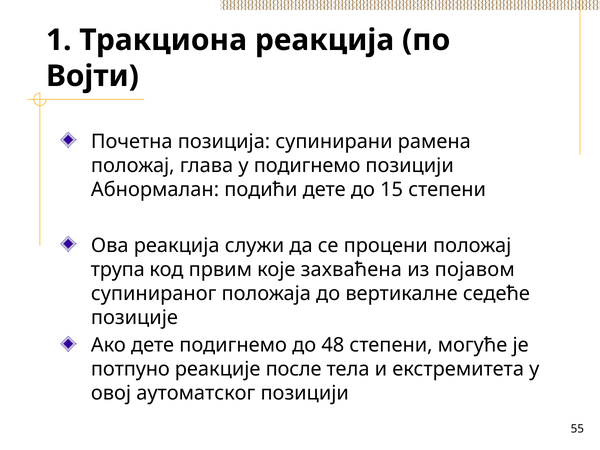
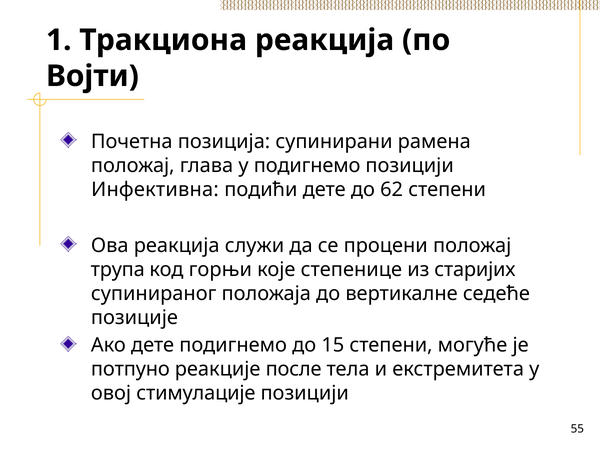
Абнормалан: Абнормалан -> Инфективна (155, 189)
15: 15 -> 62 (392, 189)
првим: првим -> горњи (220, 269)
захваћена: захваћена -> степенице (351, 269)
појавом: појавом -> старијих (475, 269)
48: 48 -> 15 (333, 345)
аутоматског: аутоматског -> стимулације (196, 393)
